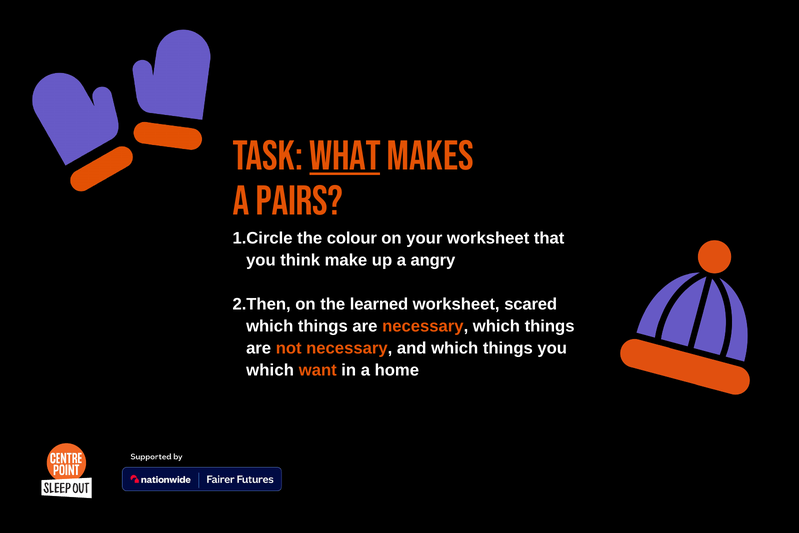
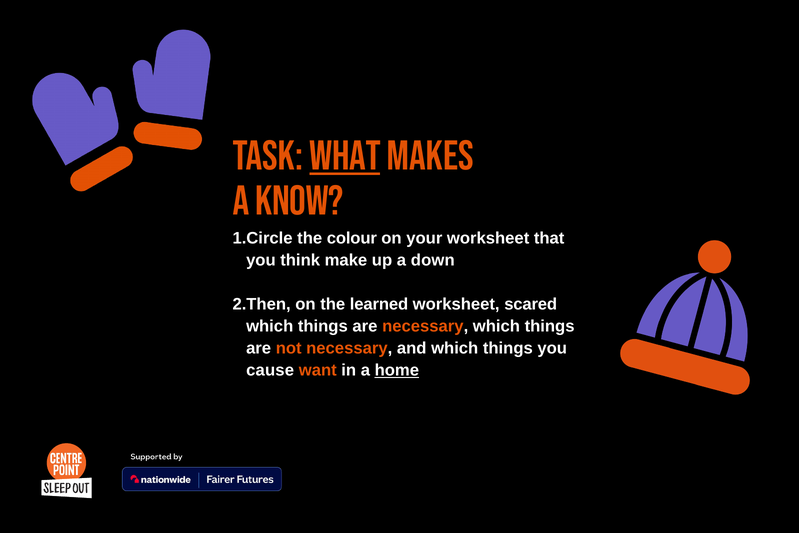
pairs: pairs -> know (299, 201)
angry: angry -> down (433, 260)
which: which -> cause (270, 370)
home underline: none -> present (397, 370)
